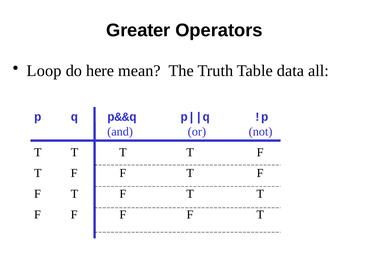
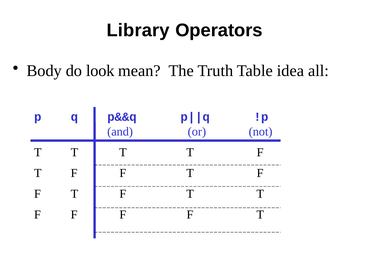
Greater: Greater -> Library (138, 30)
Loop: Loop -> Body (44, 71)
here: here -> look (100, 71)
data: data -> idea (290, 71)
